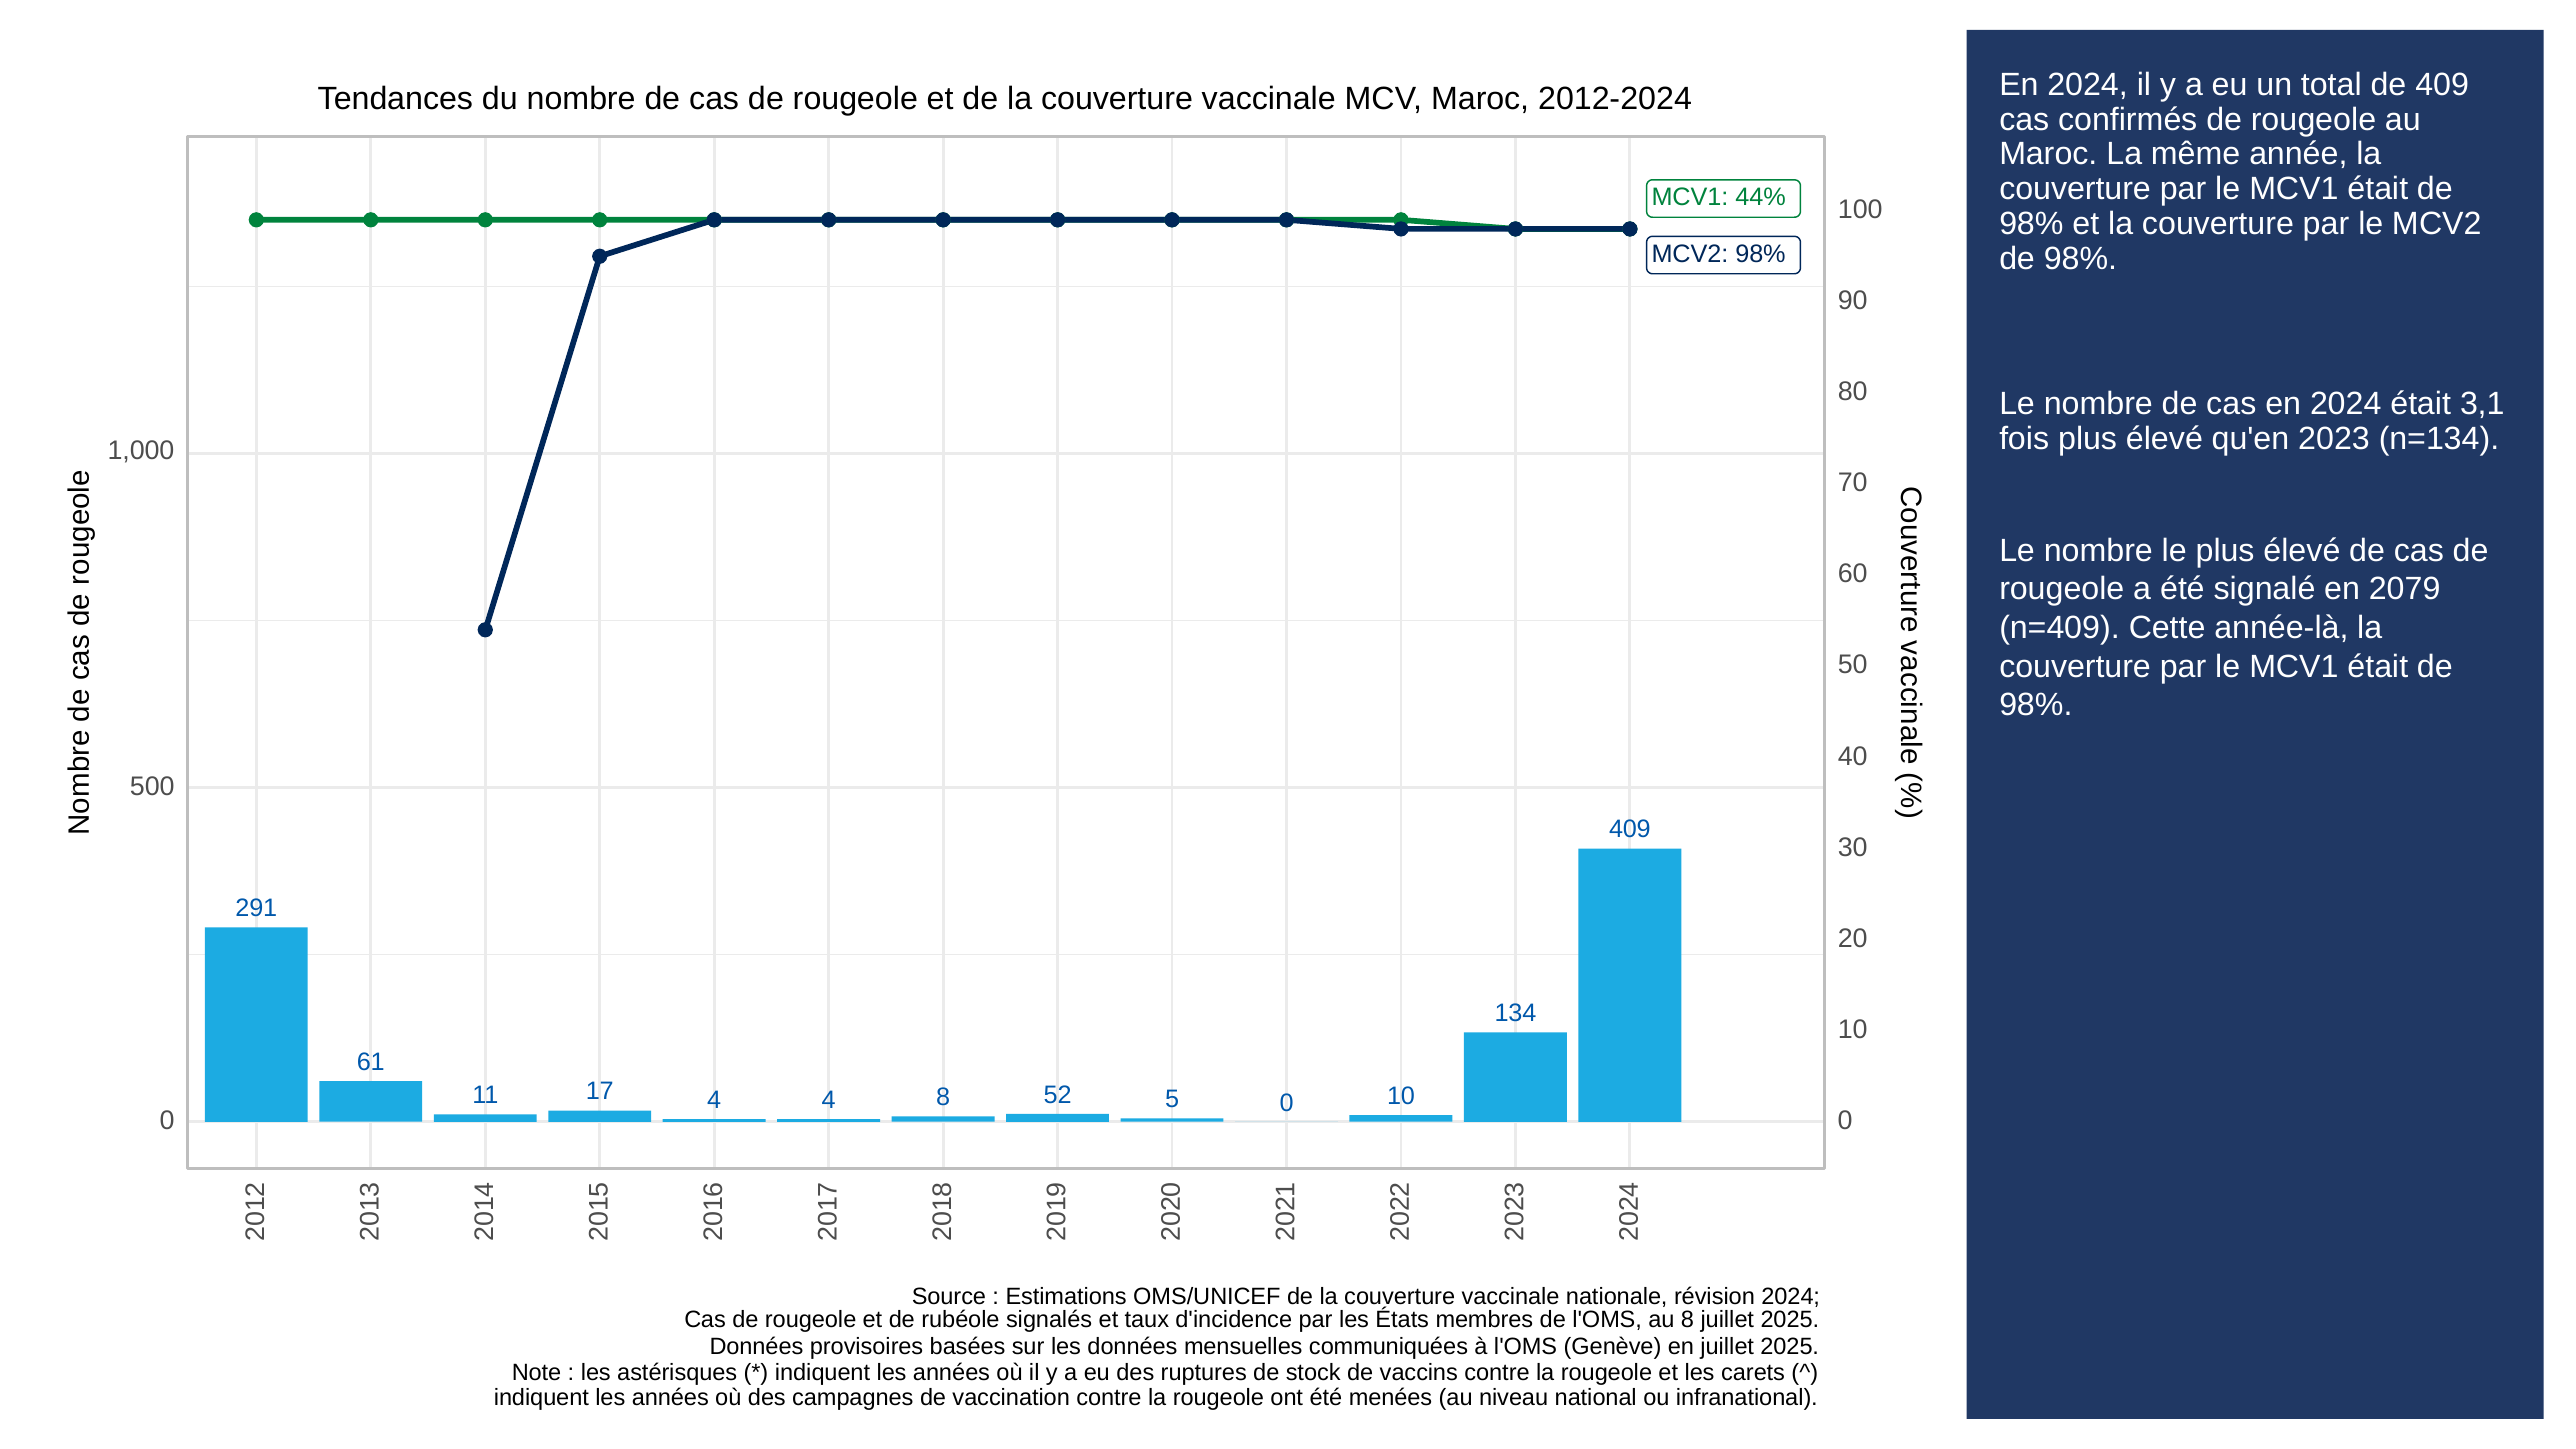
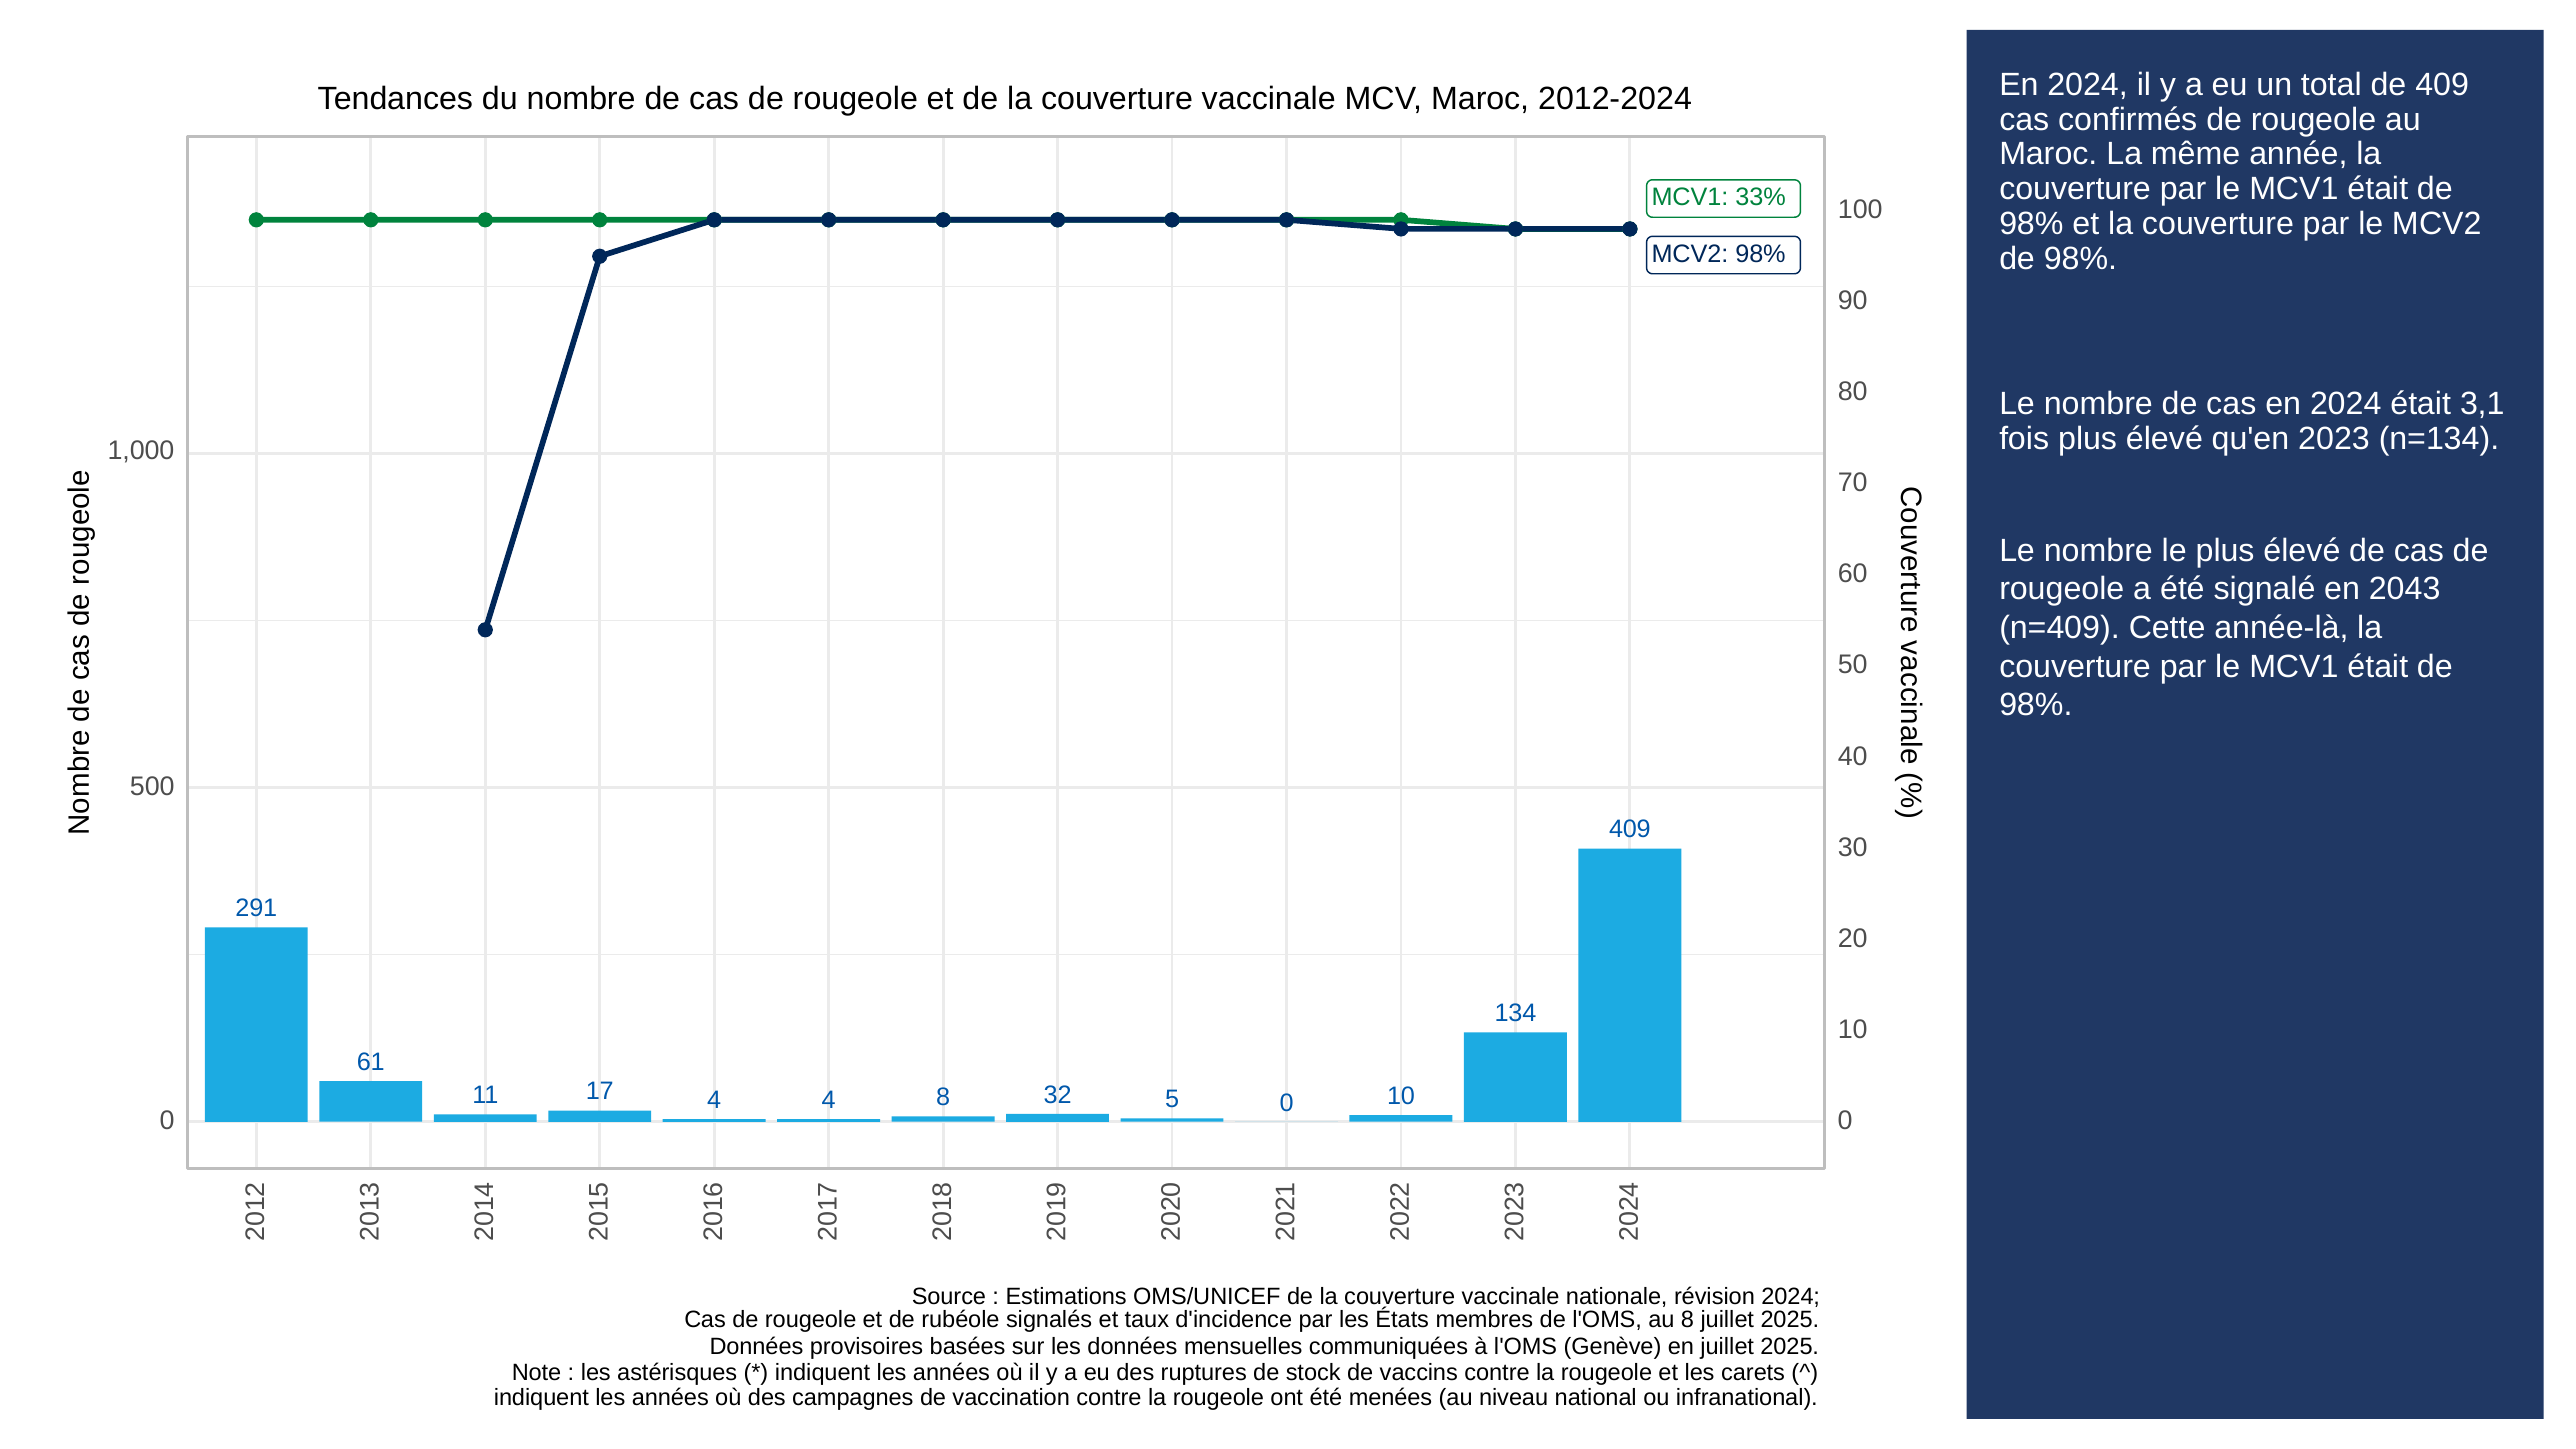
44%: 44% -> 33% (1761, 197)
2079: 2079 -> 2043 (2405, 589)
52: 52 -> 32 (1058, 1095)
